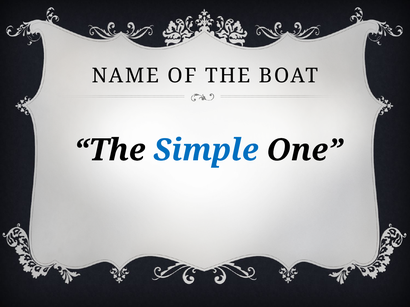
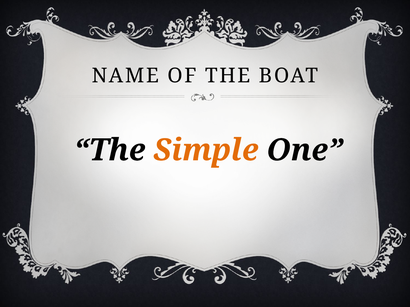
Simple colour: blue -> orange (206, 150)
